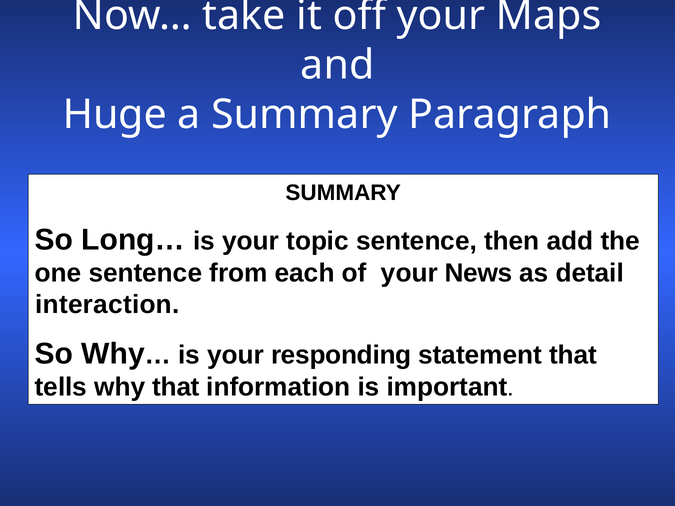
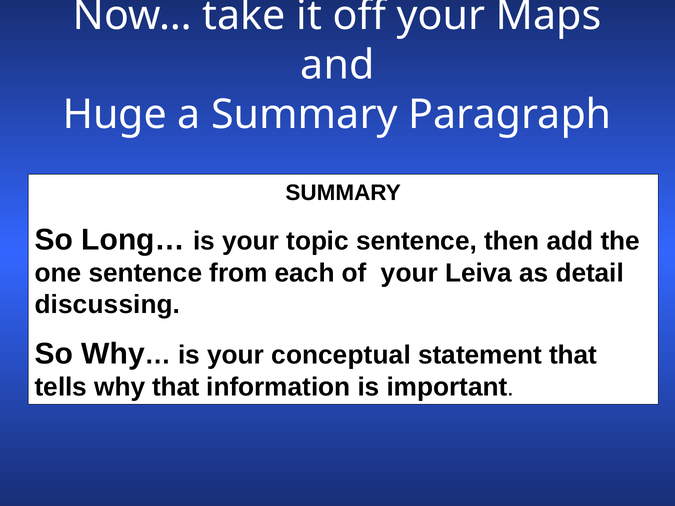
News: News -> Leiva (479, 273)
interaction: interaction -> discussing (107, 305)
responding: responding -> conceptual (341, 355)
